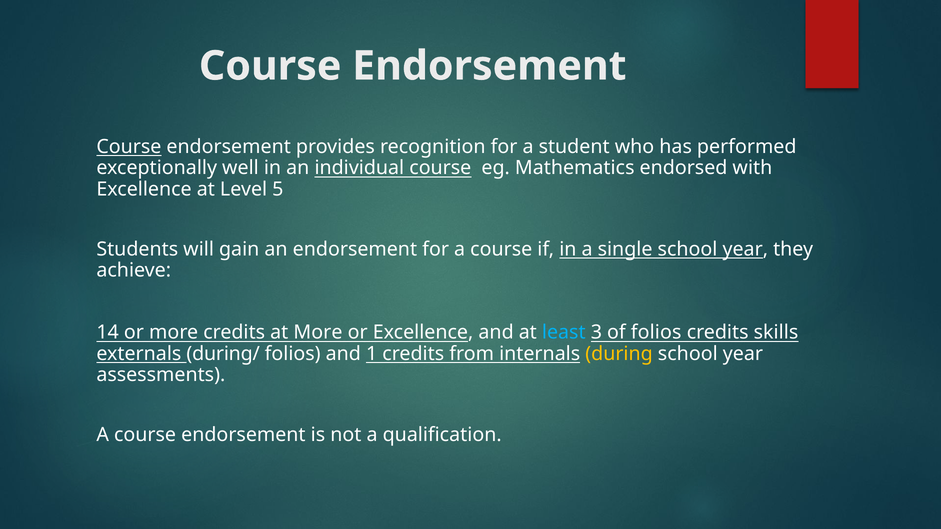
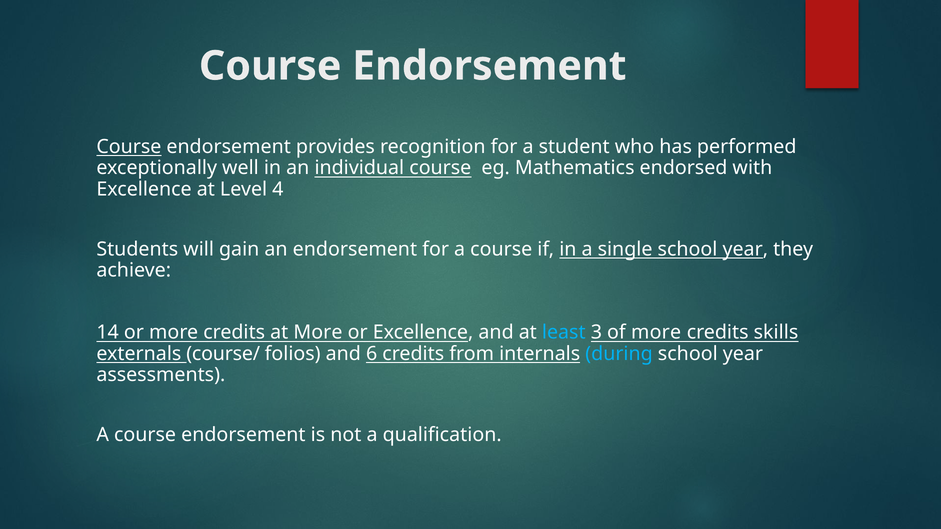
5: 5 -> 4 (278, 189)
of folios: folios -> more (656, 333)
during/: during/ -> course/ (223, 354)
1: 1 -> 6 (372, 354)
during colour: yellow -> light blue (619, 354)
